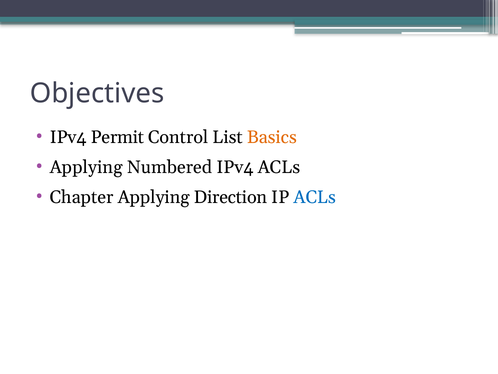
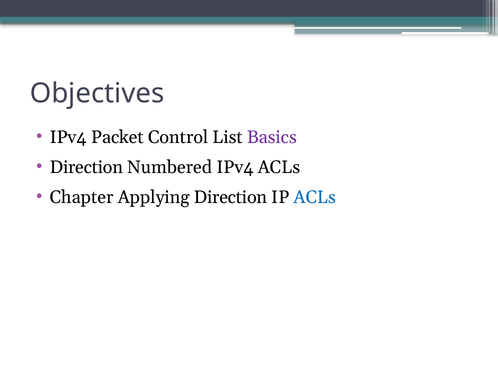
Permit: Permit -> Packet (117, 137)
Basics colour: orange -> purple (272, 137)
Applying: Applying -> Direction (86, 167)
